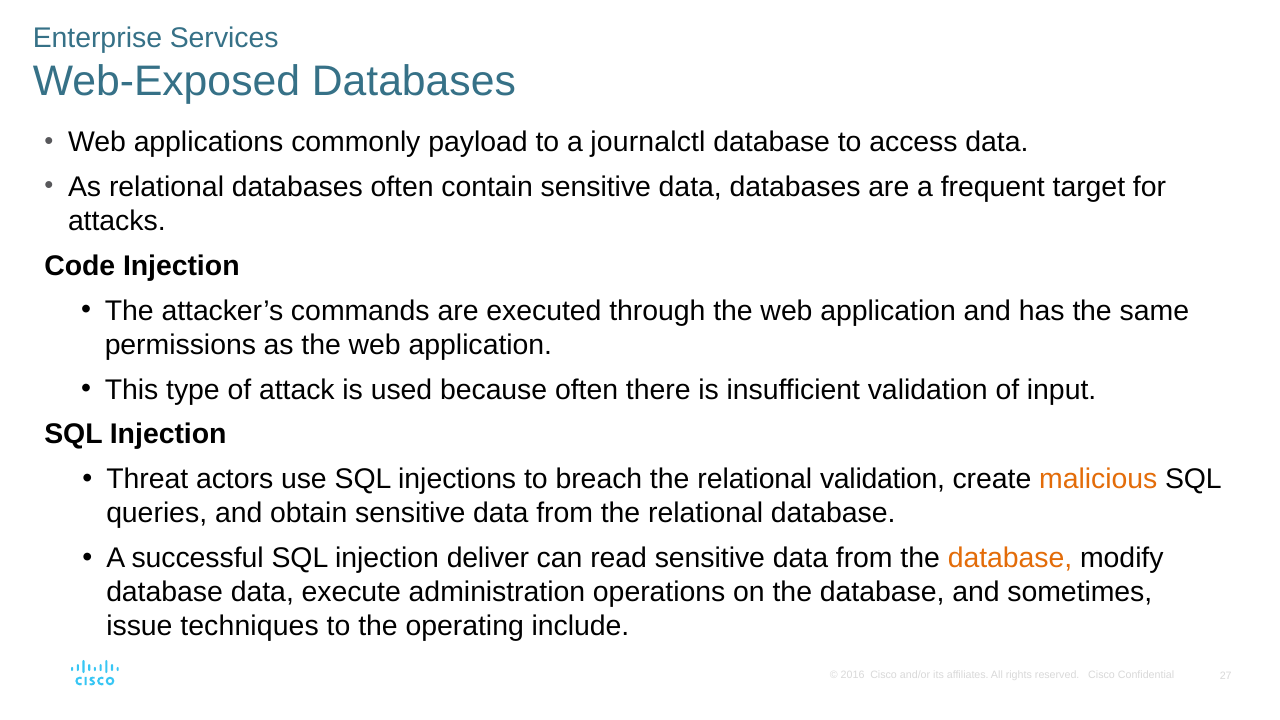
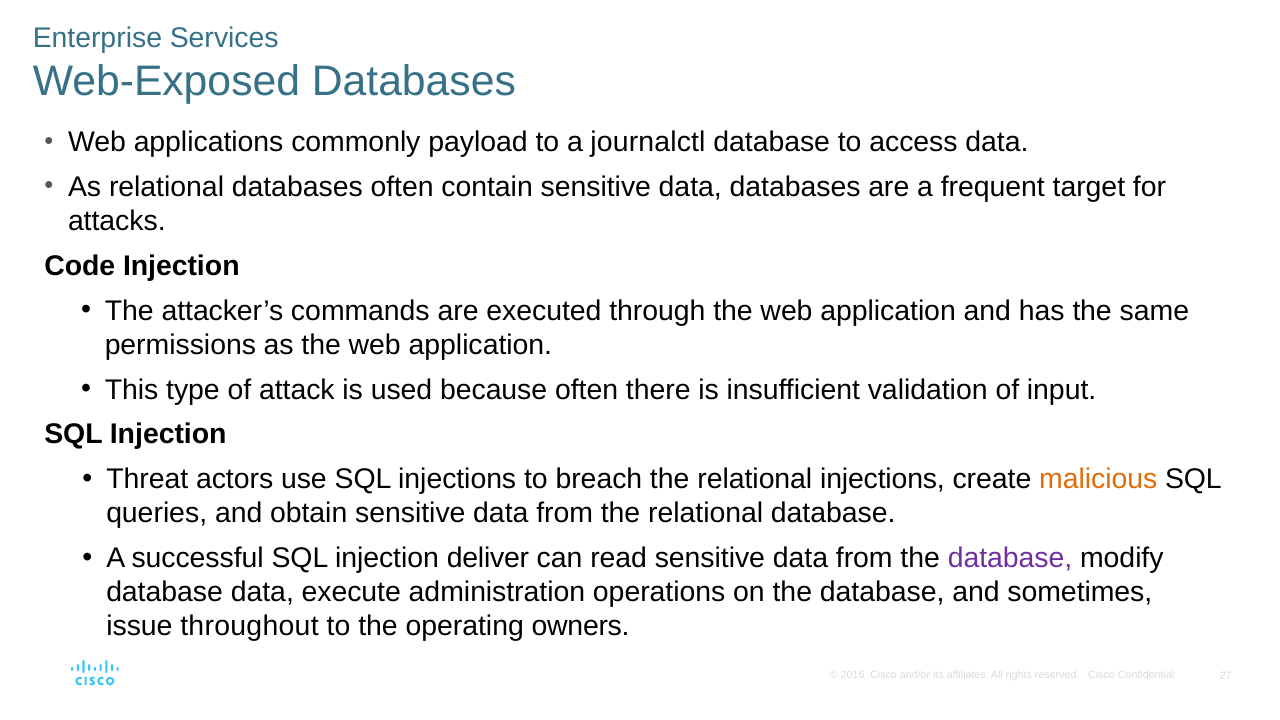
relational validation: validation -> injections (883, 479)
database colour: orange -> purple (1010, 558)
techniques: techniques -> throughout (250, 627)
include: include -> owners (581, 627)
